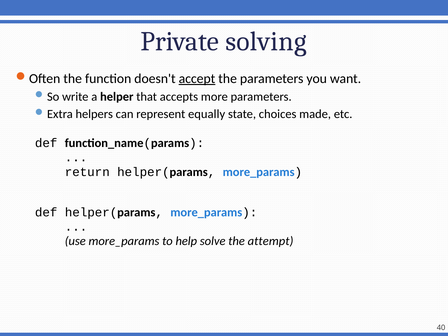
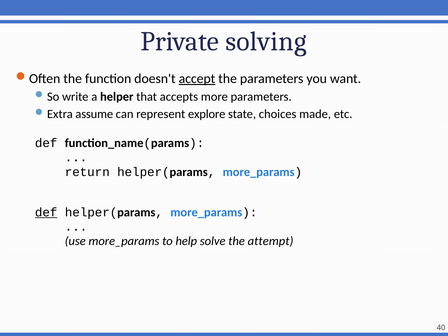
helpers: helpers -> assume (94, 114)
equally: equally -> explore (207, 114)
def underline: none -> present (46, 212)
